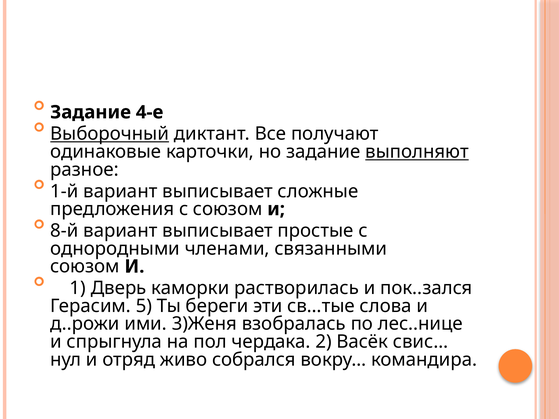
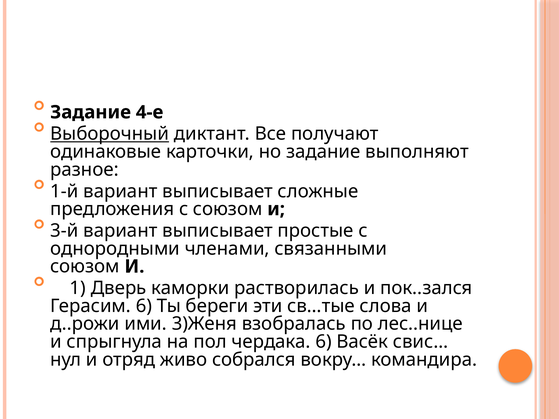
выполняют underline: present -> none (417, 152)
8-й: 8-й -> 3-й (64, 231)
Герасим 5: 5 -> 6 (144, 306)
чердака 2: 2 -> 6 (323, 342)
